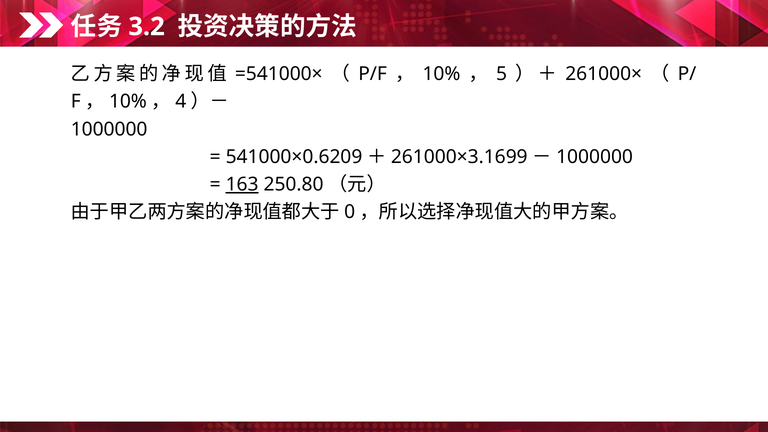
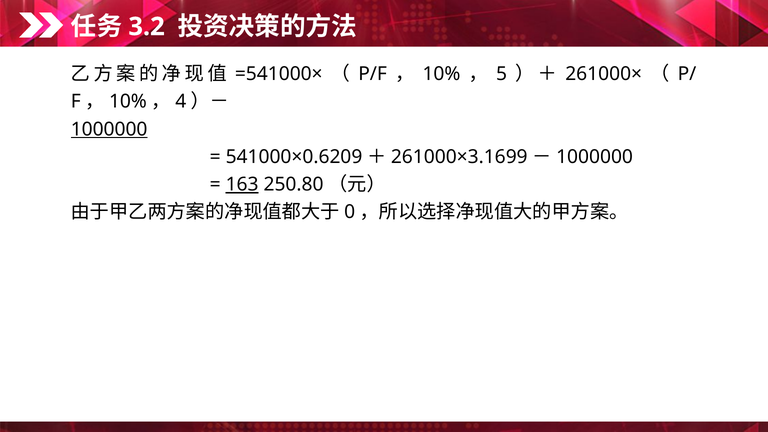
1000000 underline: none -> present (109, 129)
